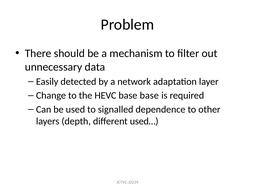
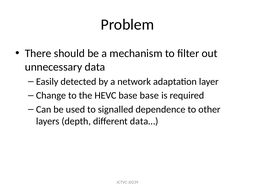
used…: used… -> data… (144, 121)
